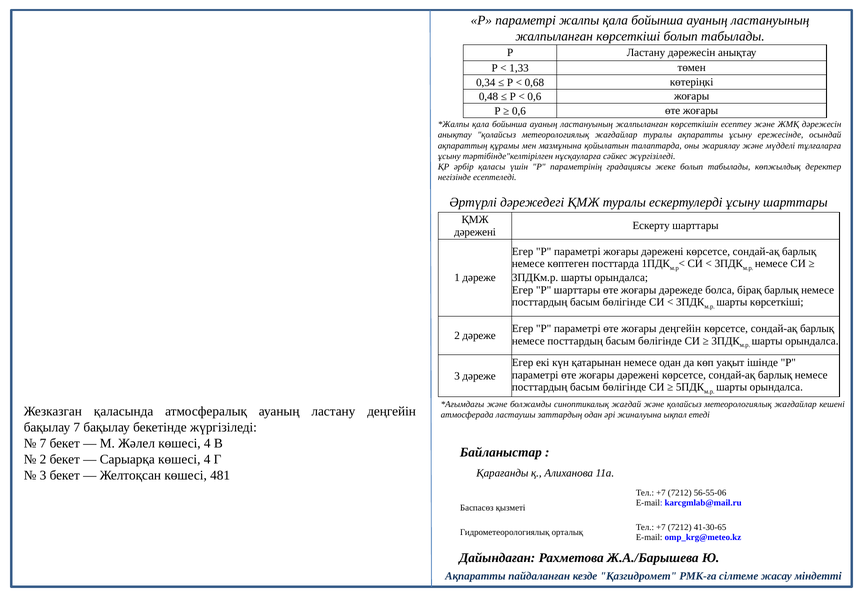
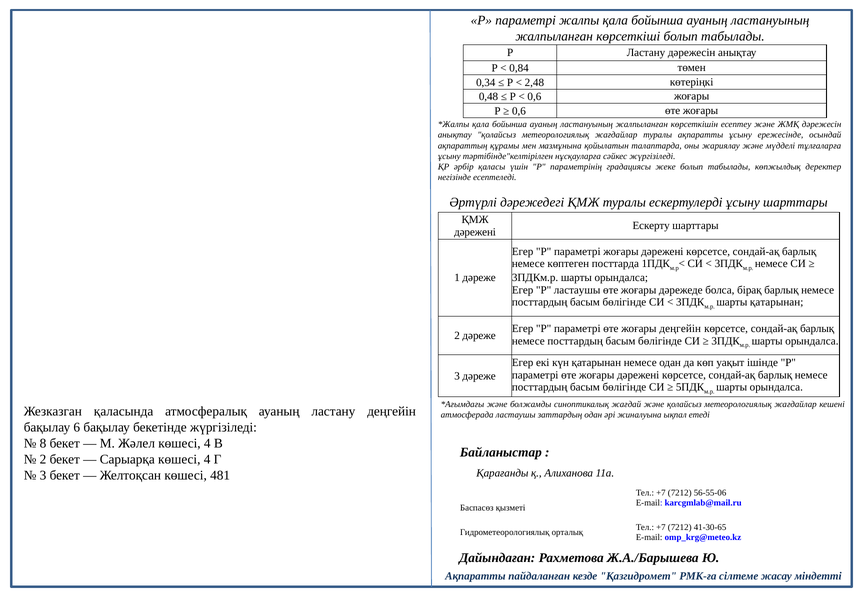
1,33: 1,33 -> 0,84 (519, 68)
0,68: 0,68 -> 2,48 (534, 83)
P шарттары: шарттары -> ластаушы (577, 290)
шарты көрсеткіші: көрсеткіші -> қатарынан (777, 302)
бақылау 7: 7 -> 6 (77, 428)
7: 7 -> 8 (43, 444)
